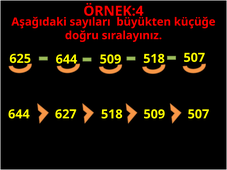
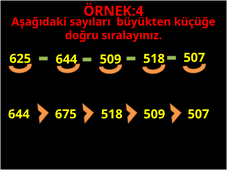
627: 627 -> 675 (66, 114)
